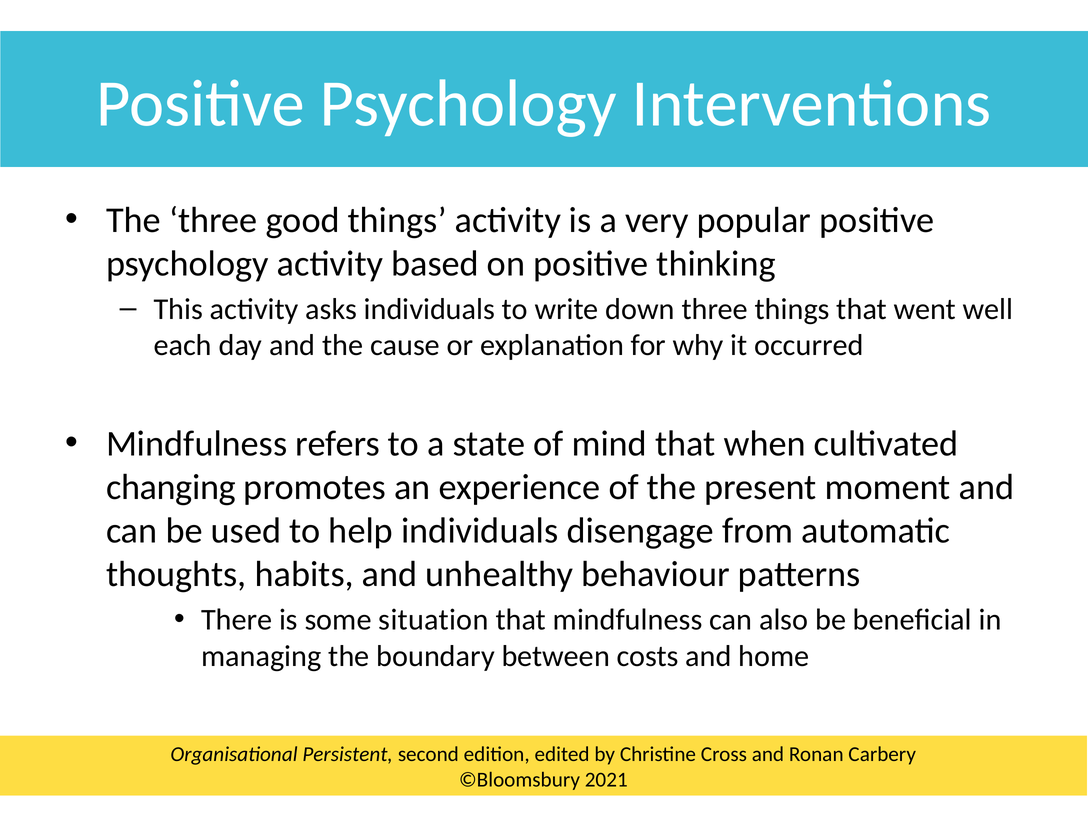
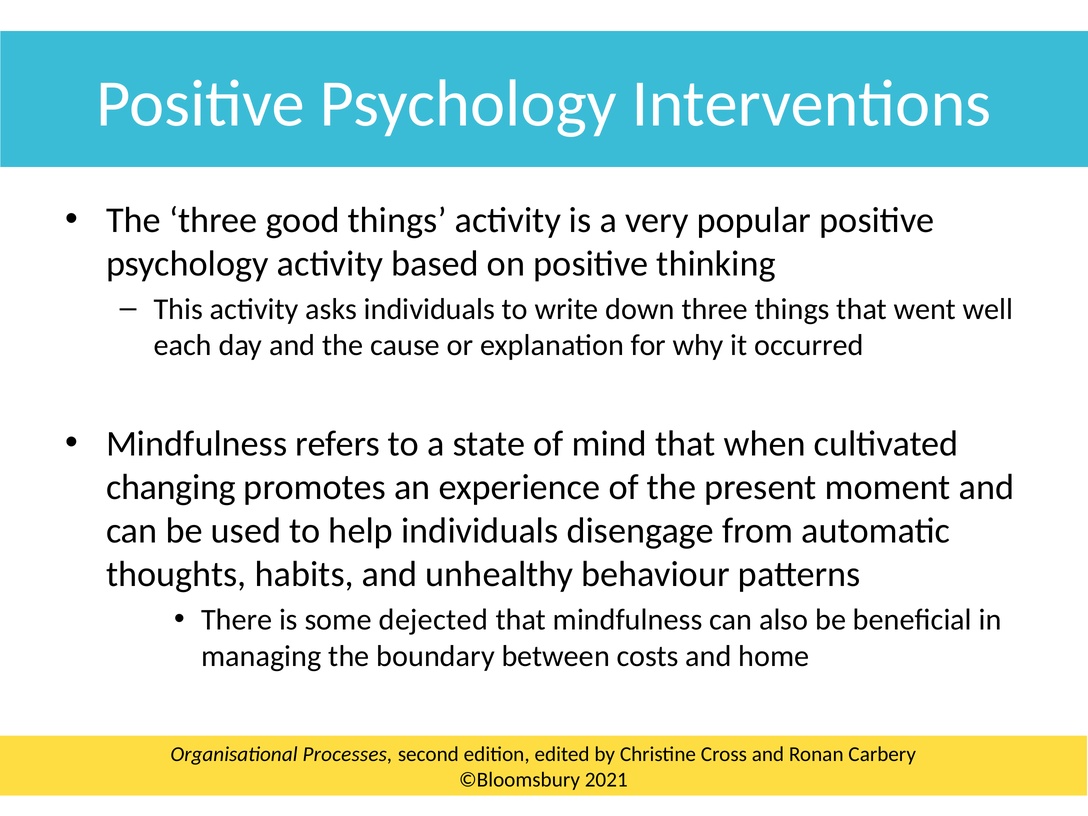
situation: situation -> dejected (433, 620)
Persistent: Persistent -> Processes (347, 754)
